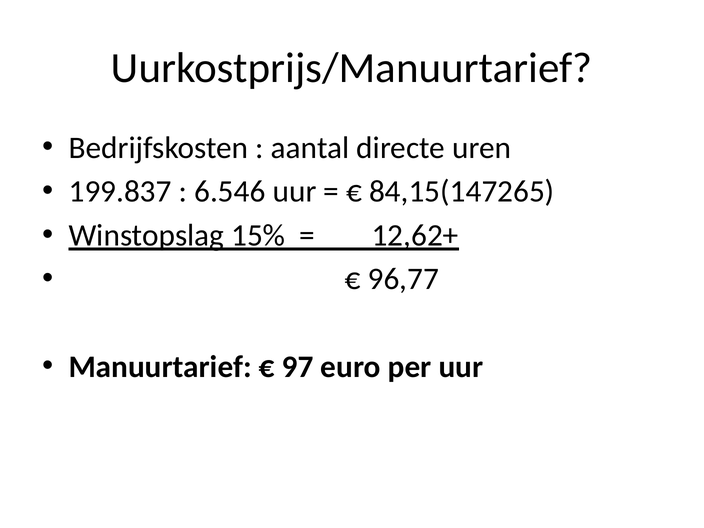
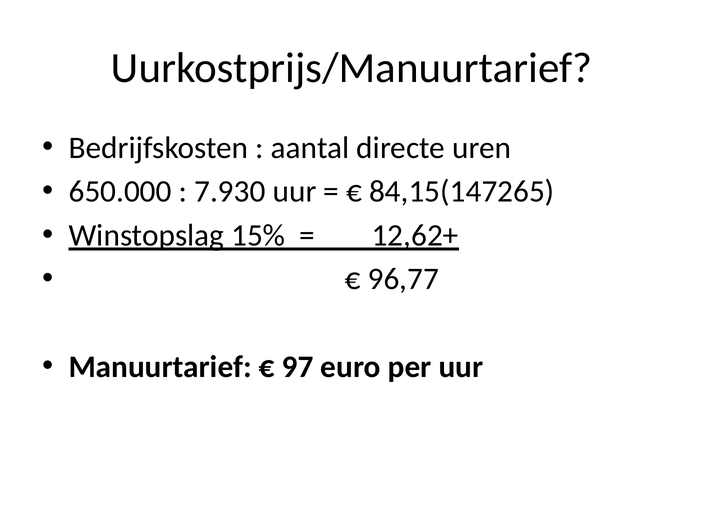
199.837: 199.837 -> 650.000 (120, 192)
6.546: 6.546 -> 7.930 (230, 192)
